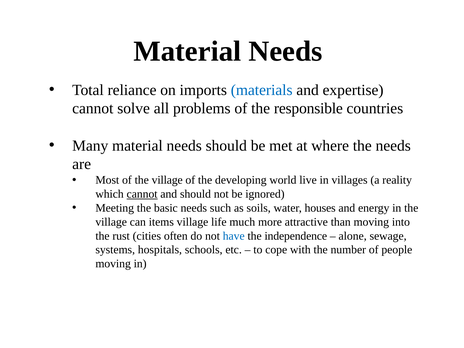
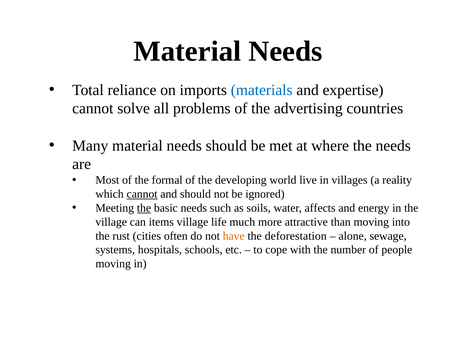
responsible: responsible -> advertising (308, 109)
of the village: village -> formal (167, 180)
the underline: none -> present (144, 208)
houses: houses -> affects (320, 208)
have colour: blue -> orange (234, 236)
independence: independence -> deforestation (296, 236)
